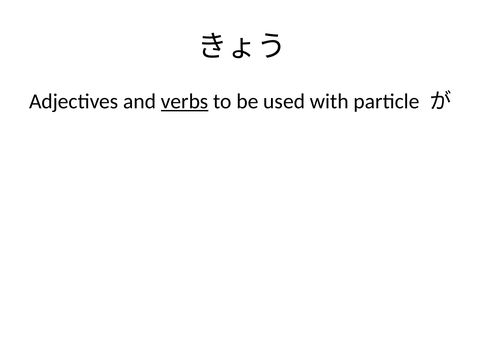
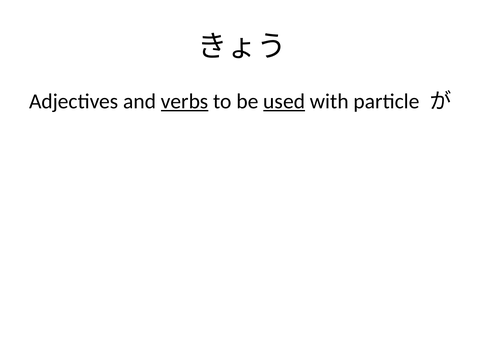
used underline: none -> present (284, 102)
